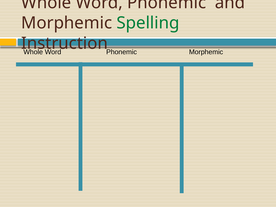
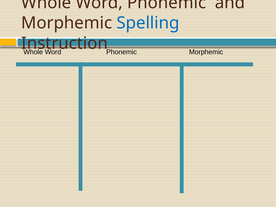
Spelling colour: green -> blue (148, 23)
